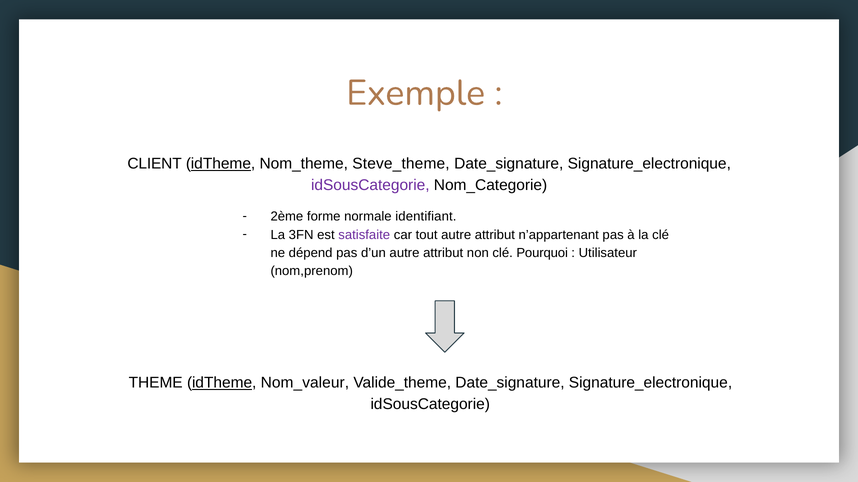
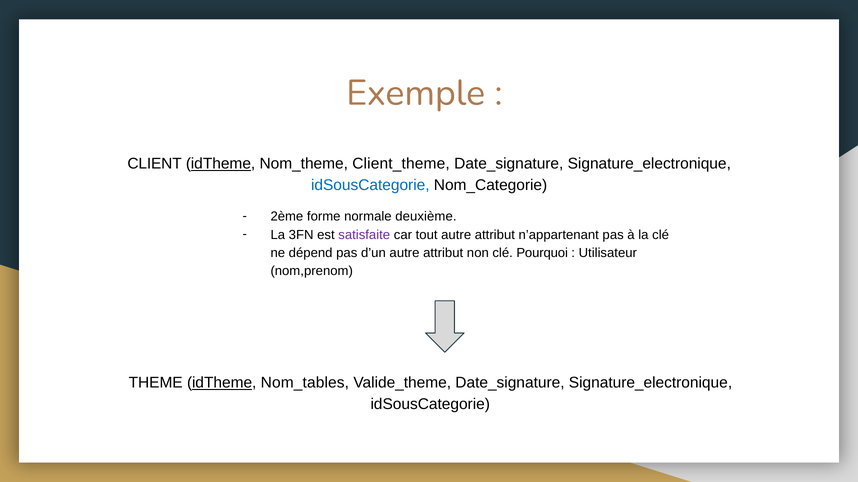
Steve_theme: Steve_theme -> Client_theme (401, 164)
idSousCategorie colour: purple -> blue (370, 185)
identifiant: identifiant -> deuxième (426, 217)
Nom_valeur: Nom_valeur -> Nom_tables (305, 383)
